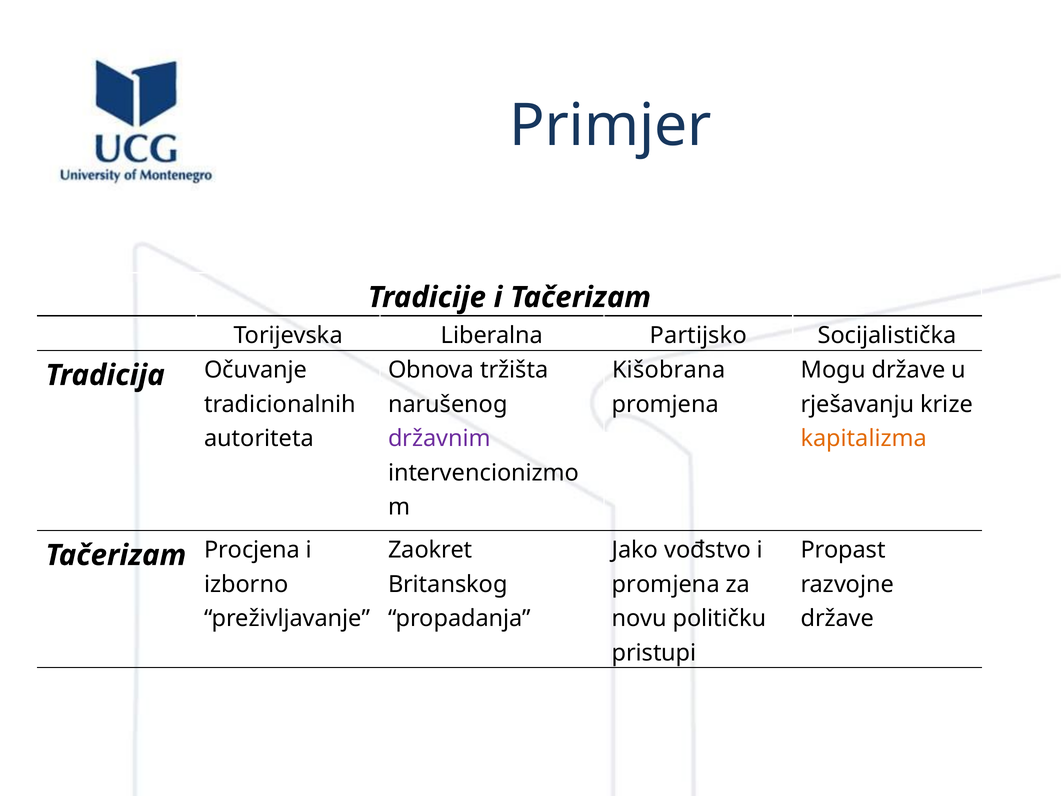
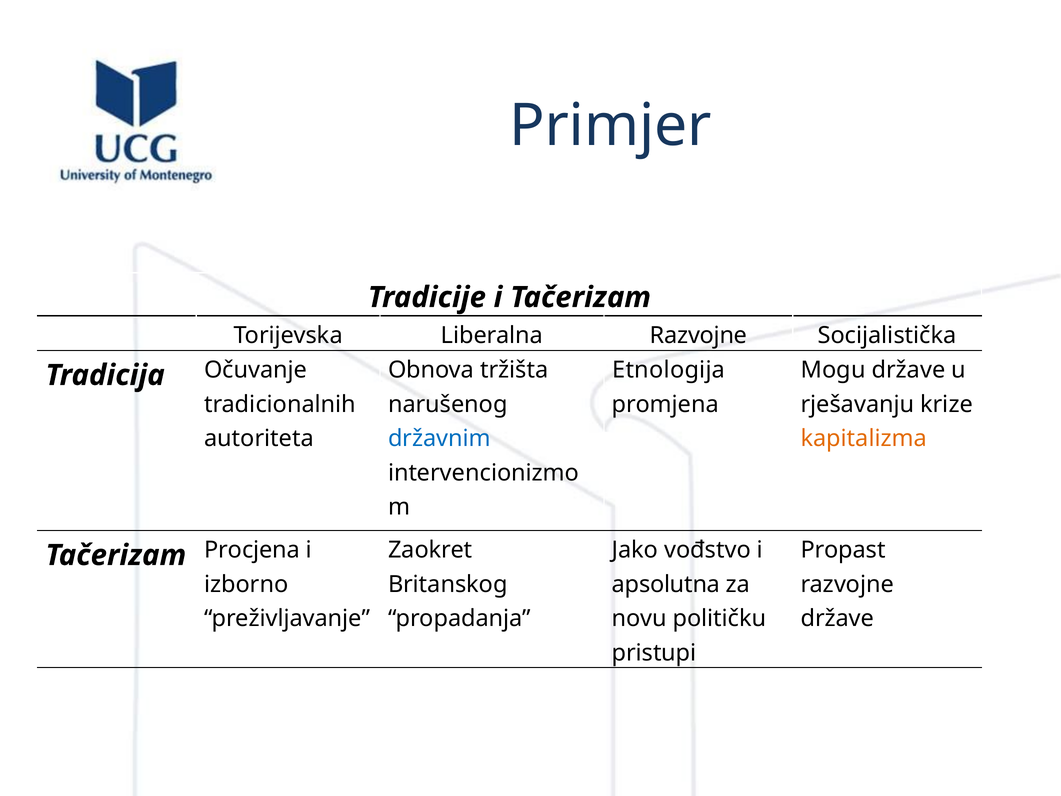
Liberalna Partijsko: Partijsko -> Razvojne (698, 335)
Kišobrana: Kišobrana -> Etnologija (669, 370)
državnim colour: purple -> blue (439, 438)
promjena: promjena -> apsolutna (666, 584)
